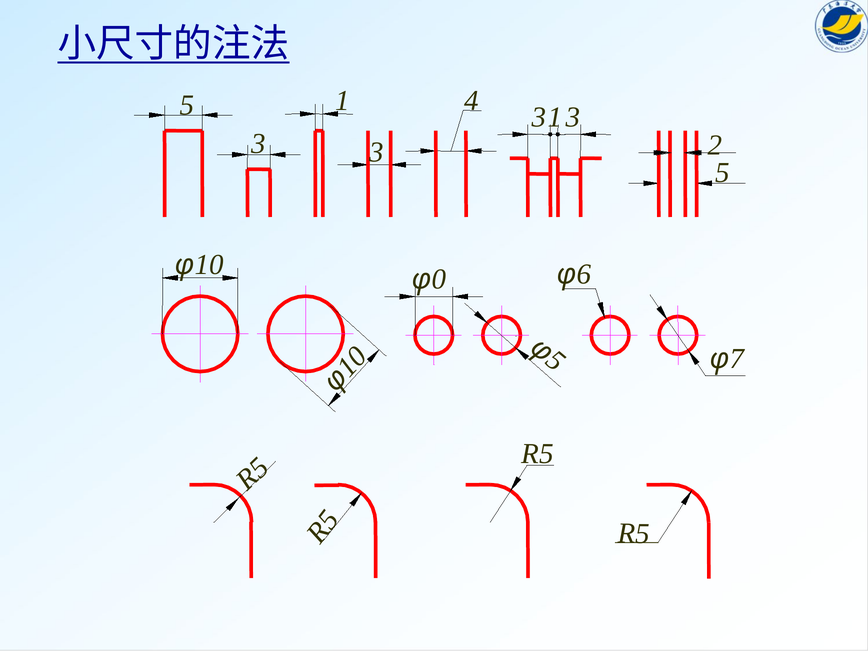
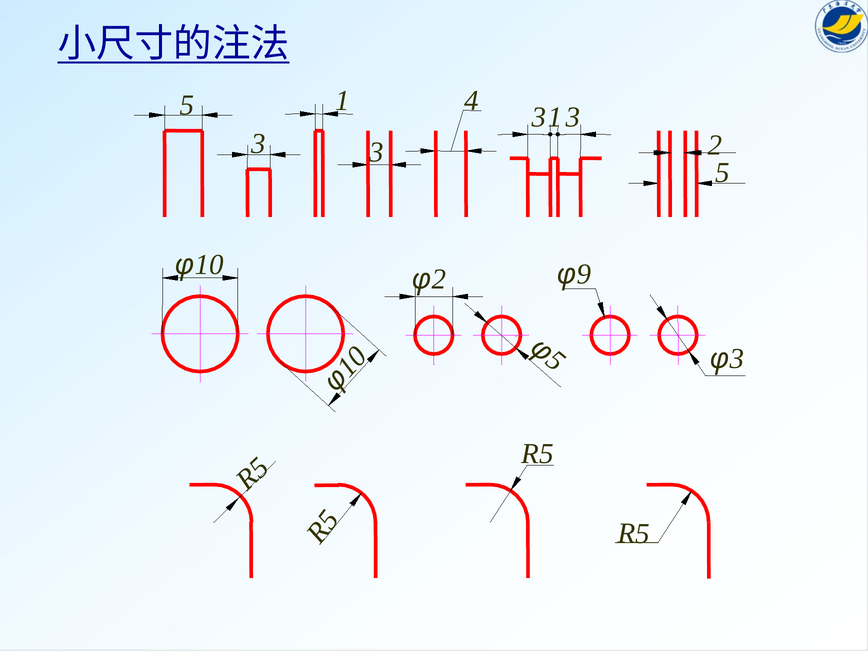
6: 6 -> 9 (584, 274)
0: 0 -> 2 (439, 279)
7: 7 -> 3 (737, 359)
